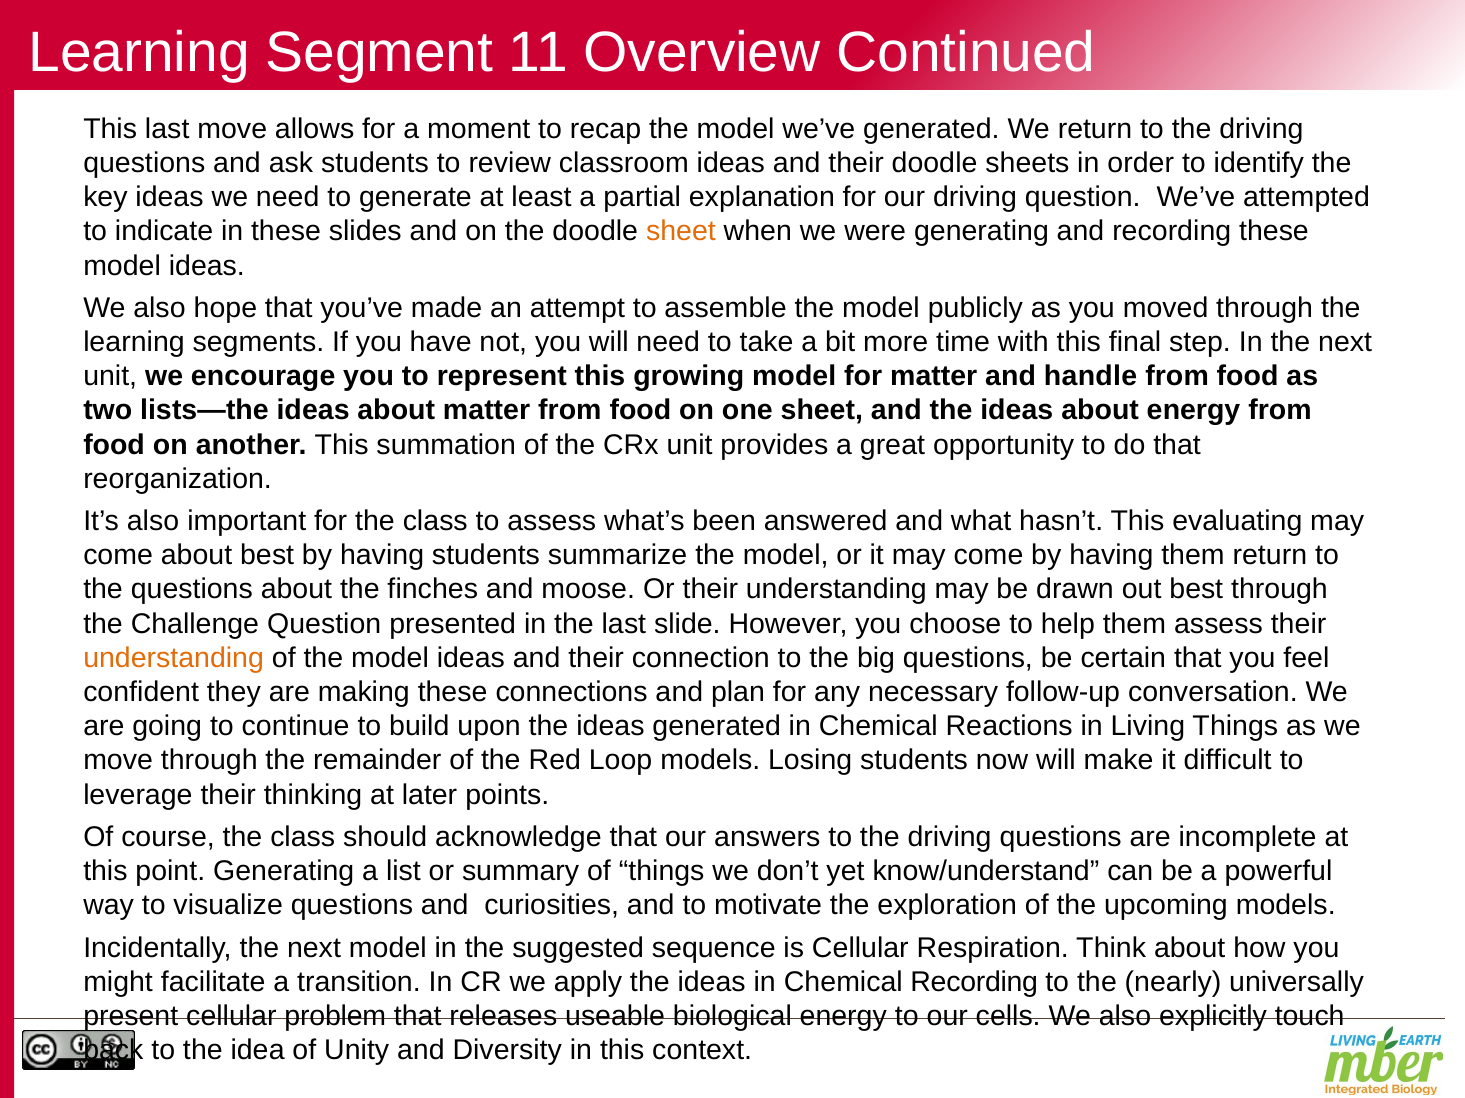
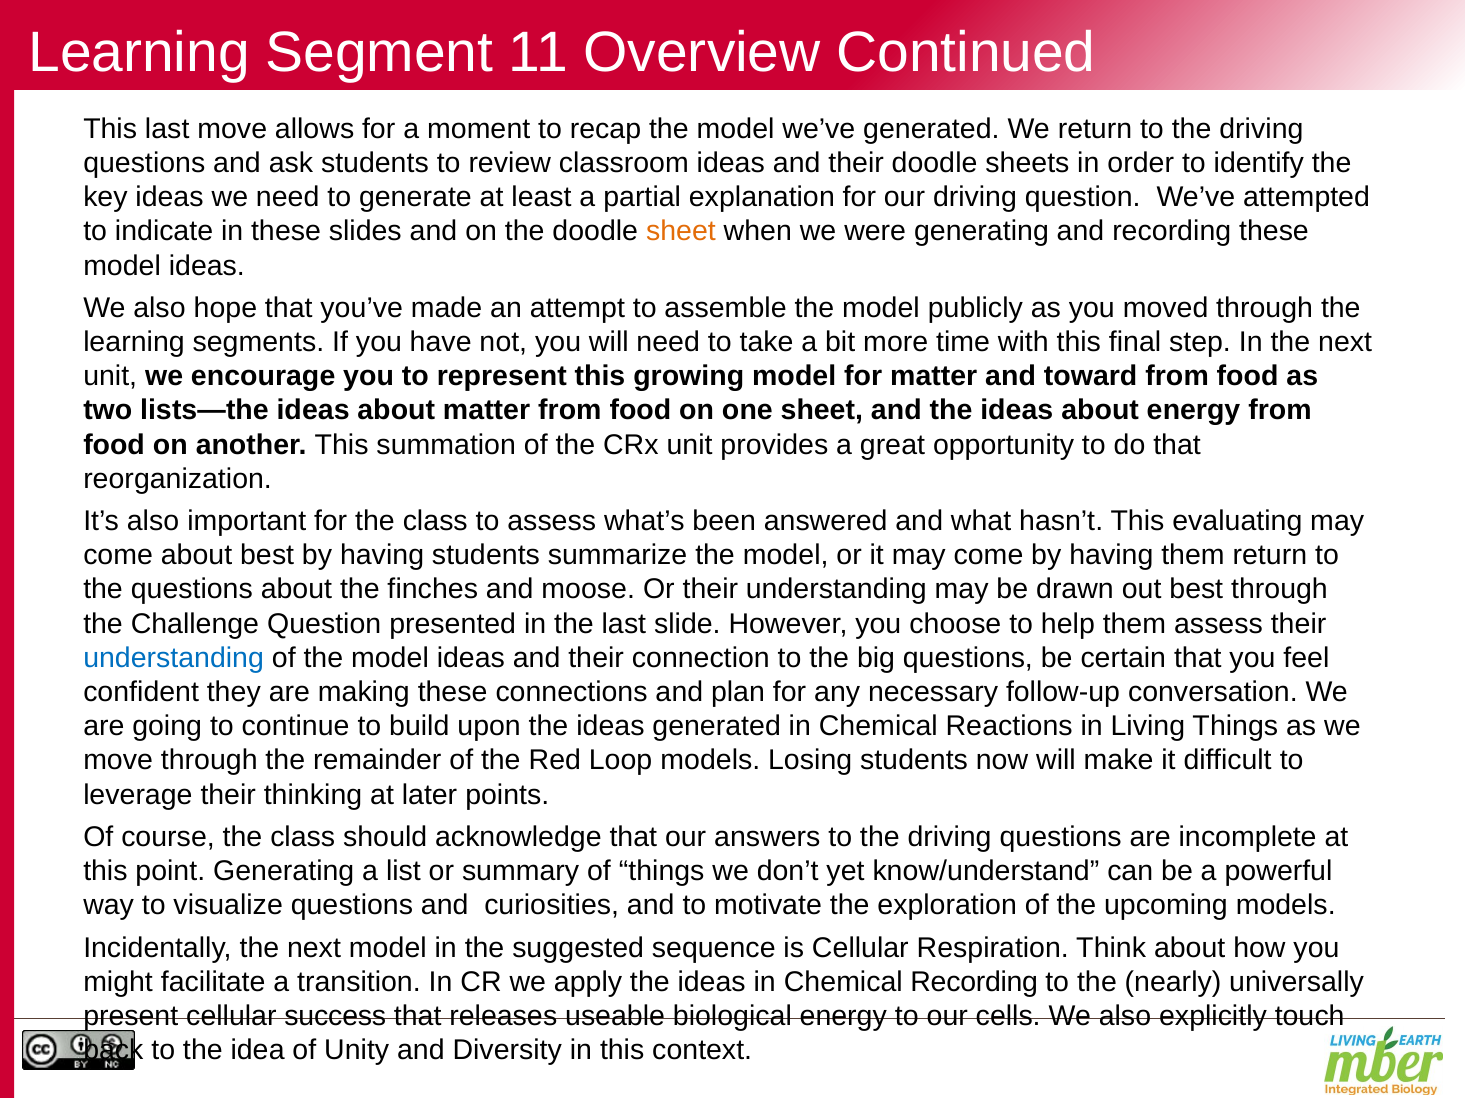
handle: handle -> toward (1091, 377)
understanding colour: orange -> blue (174, 658)
problem: problem -> success (335, 1017)
